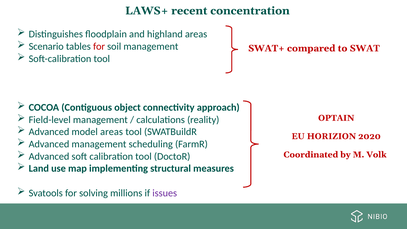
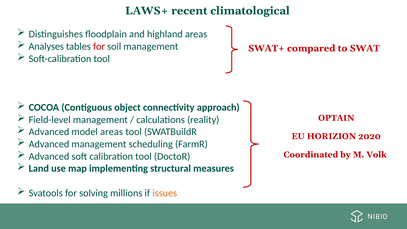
concentration: concentration -> climatological (250, 11)
Scenario: Scenario -> Analyses (46, 46)
issues colour: purple -> orange (165, 193)
